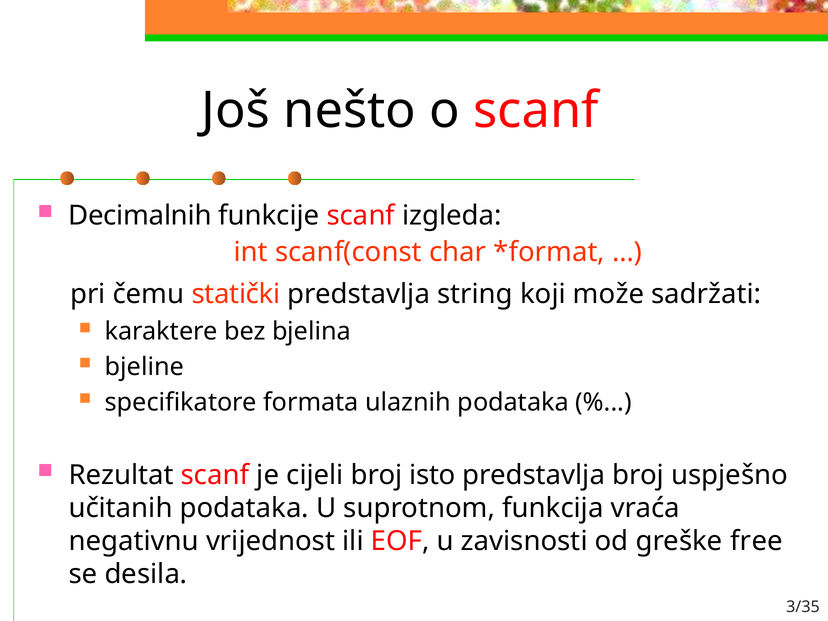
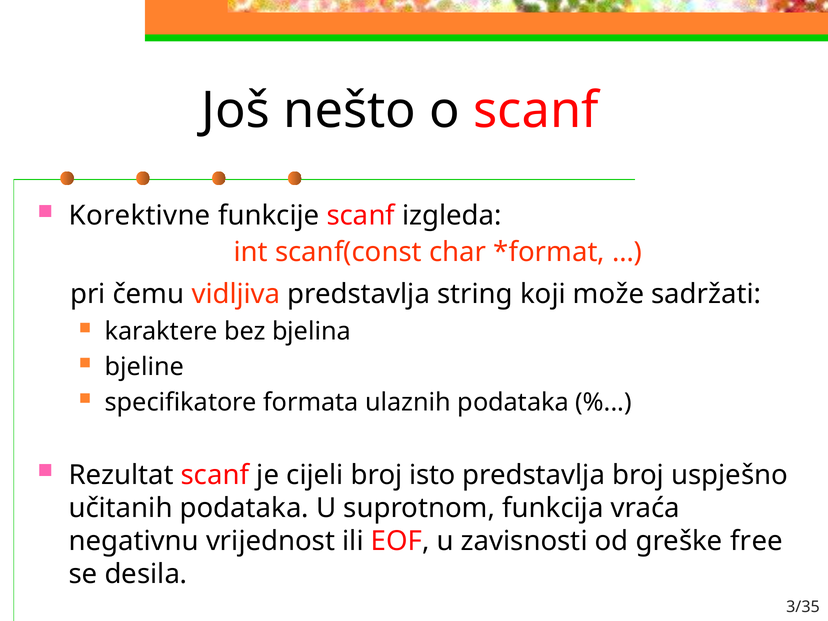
Decimalnih: Decimalnih -> Korektivne (140, 216)
statički: statički -> vidljiva (236, 294)
